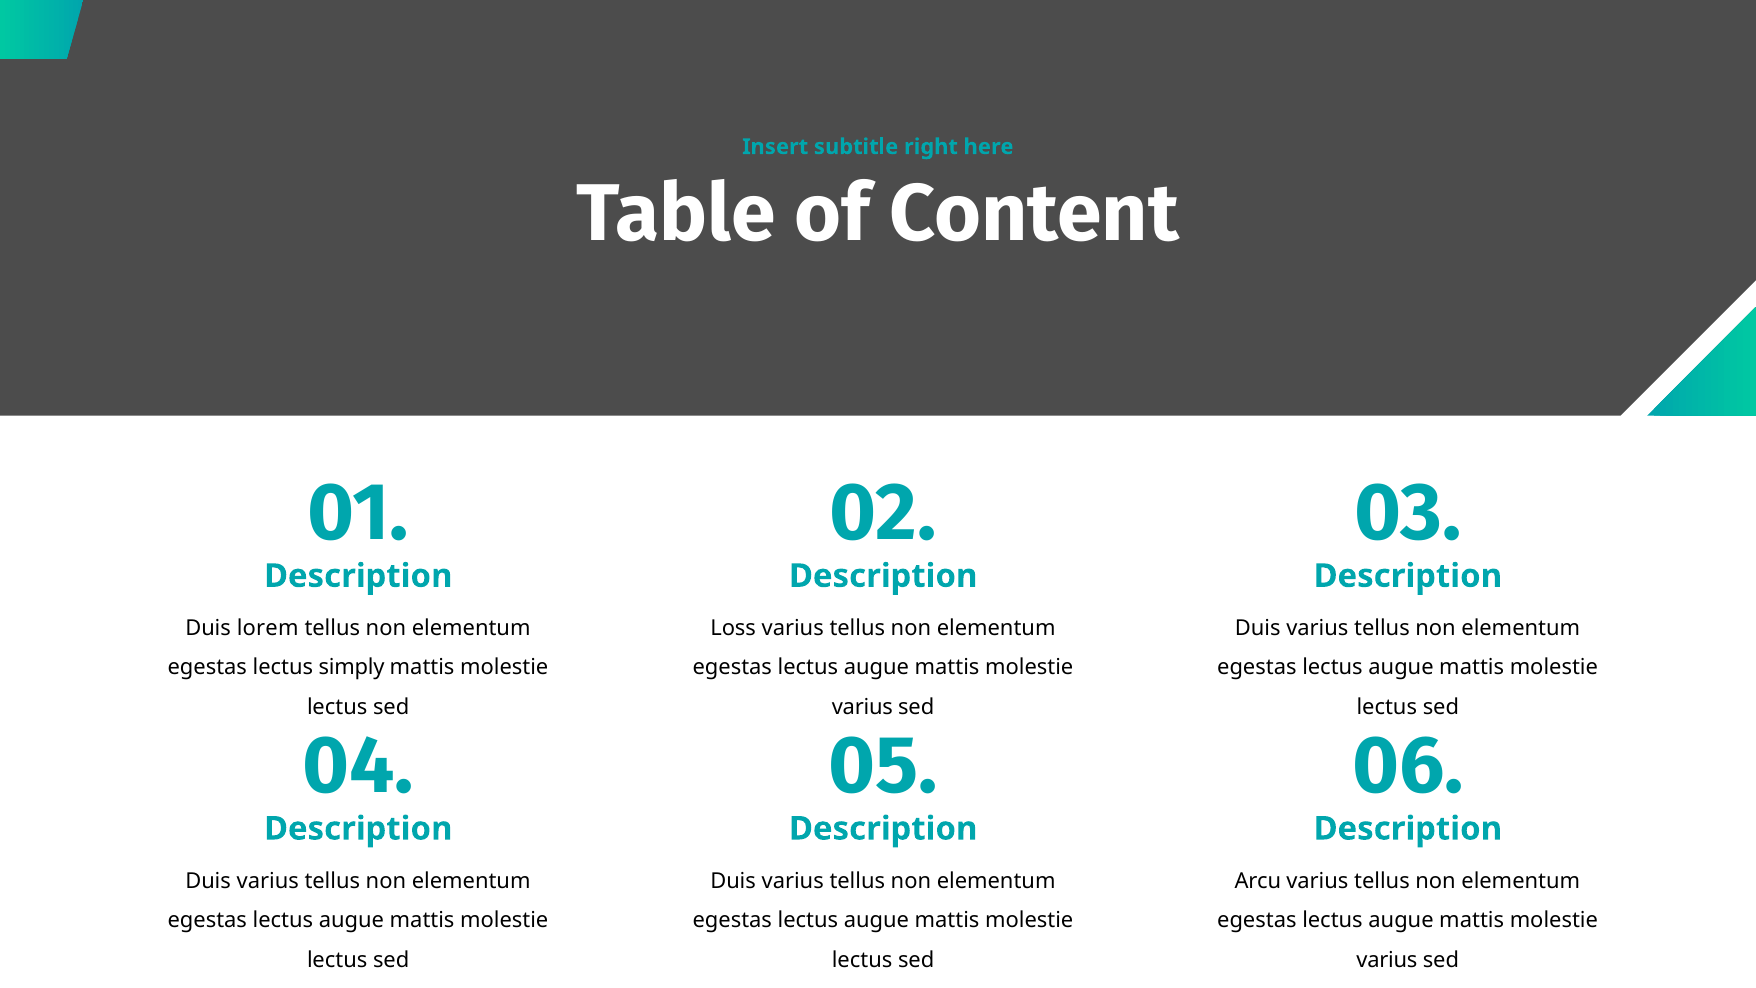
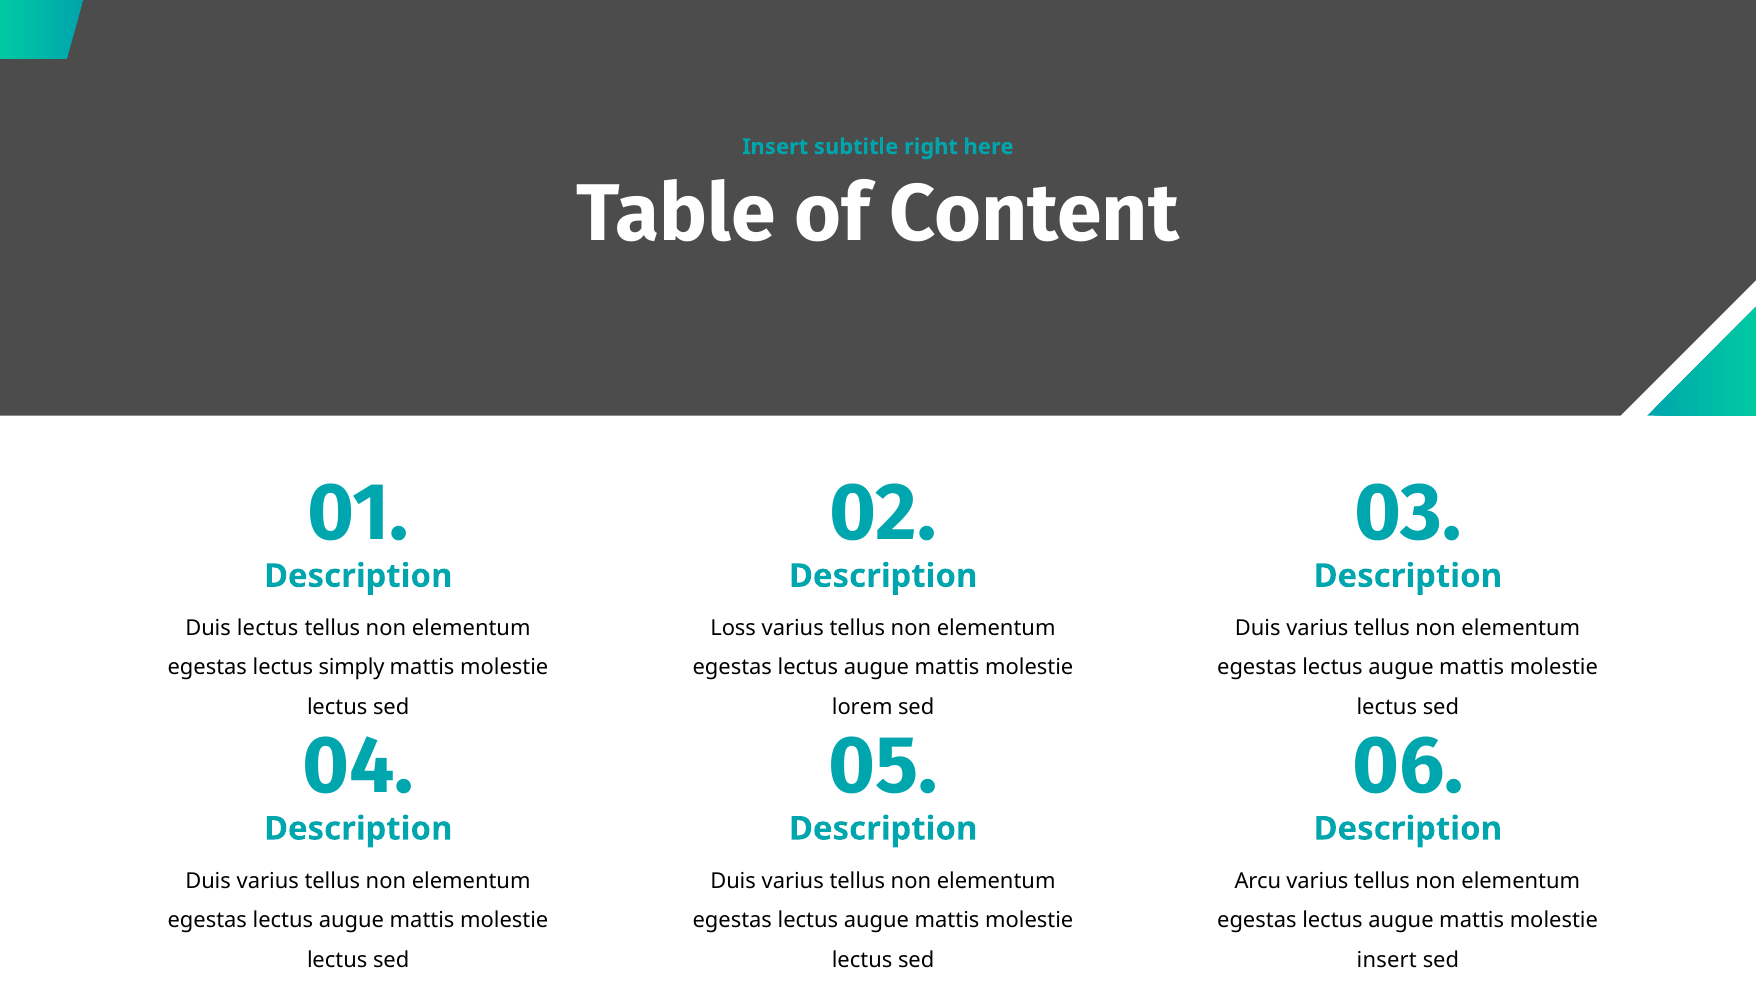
Duis lorem: lorem -> lectus (268, 628)
varius: varius -> lorem (862, 707)
varius: varius -> insert (1387, 960)
